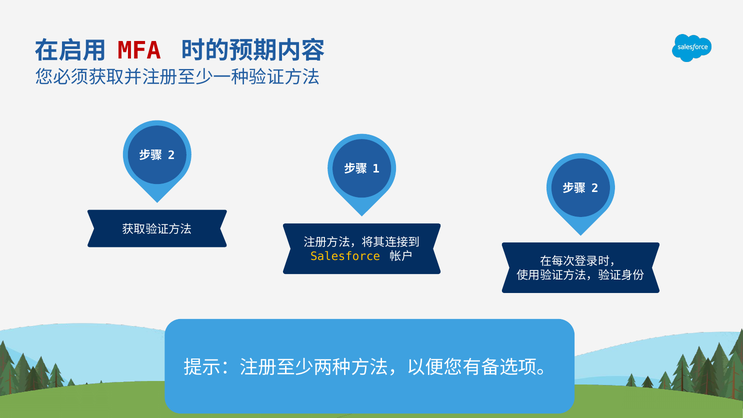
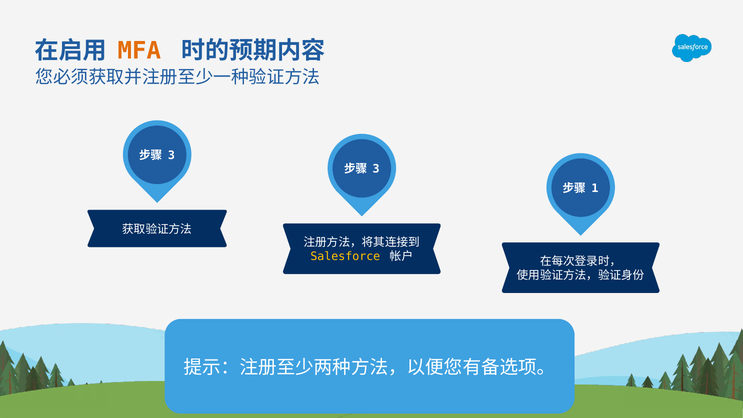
MFA colour: red -> orange (139, 51)
2: 2 -> 3 (171, 156)
1: 1 -> 3 (376, 169)
2: 2 -> 1 (595, 188)
